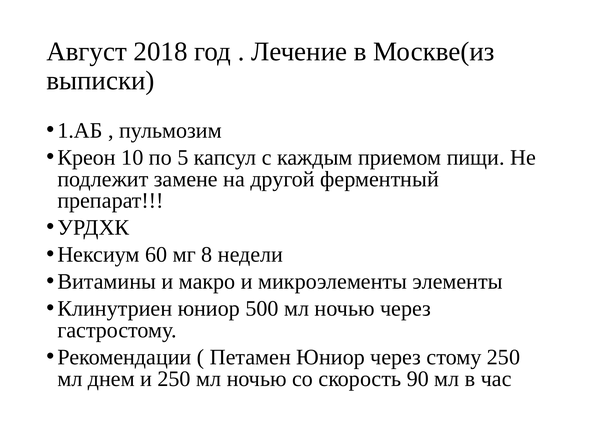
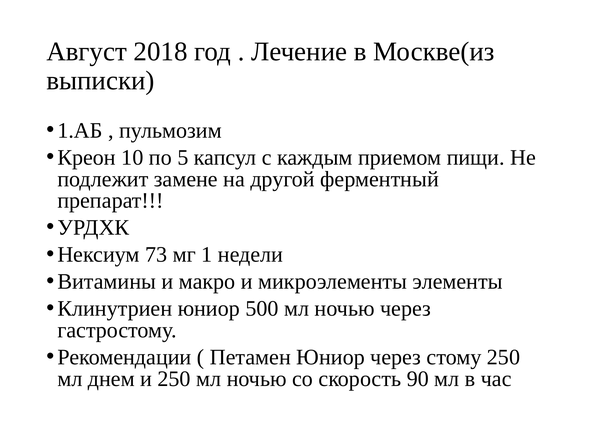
60: 60 -> 73 (156, 254)
8: 8 -> 1 (207, 254)
